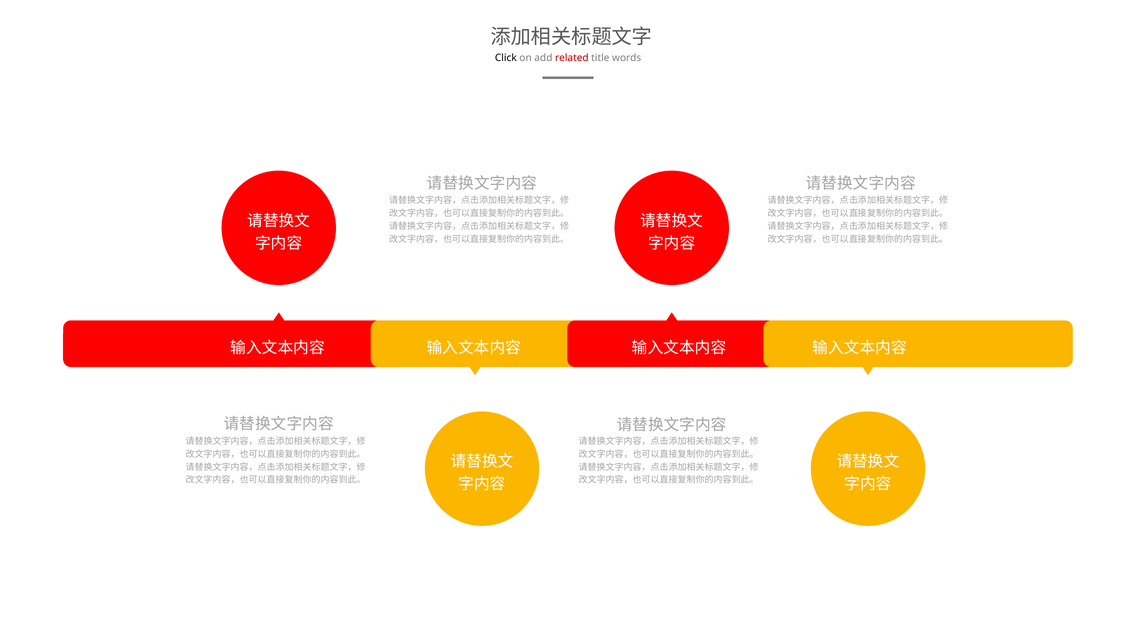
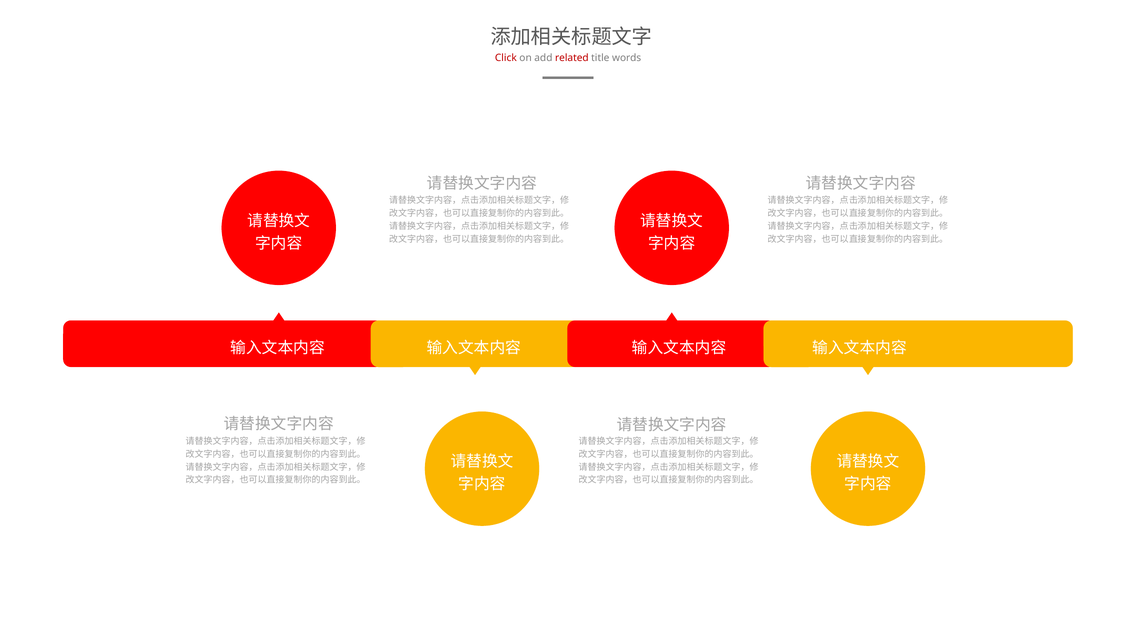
Click colour: black -> red (506, 58)
